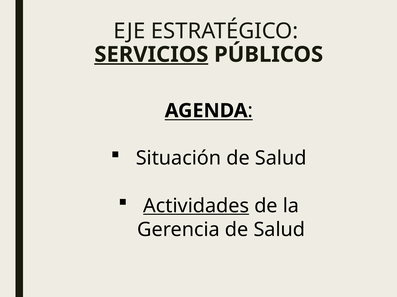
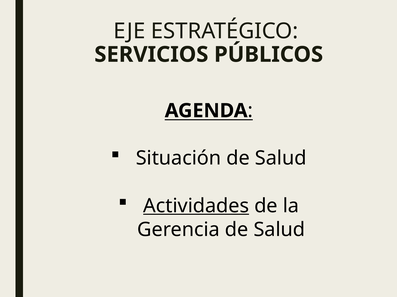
SERVICIOS underline: present -> none (151, 55)
